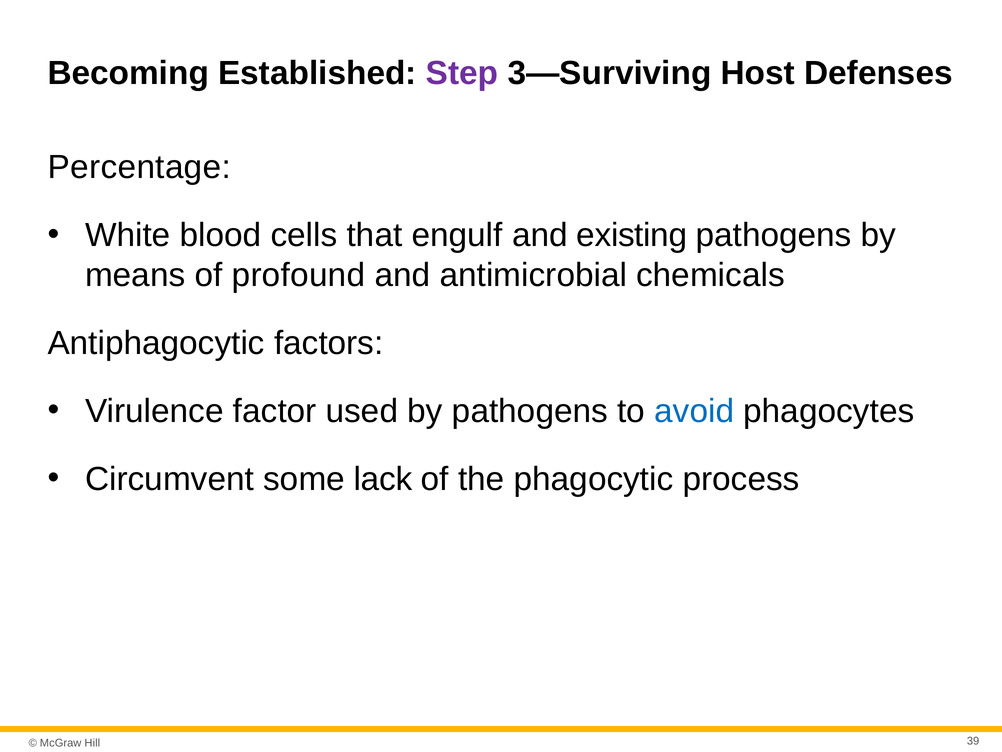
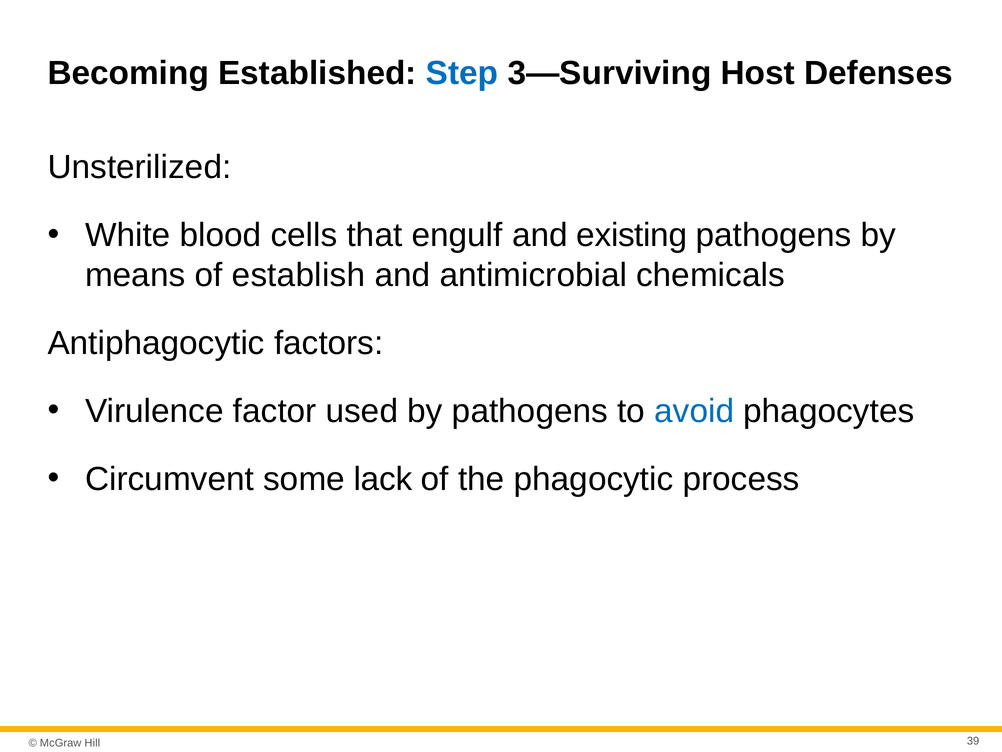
Step colour: purple -> blue (462, 73)
Percentage: Percentage -> Unsterilized (139, 167)
profound: profound -> establish (298, 275)
